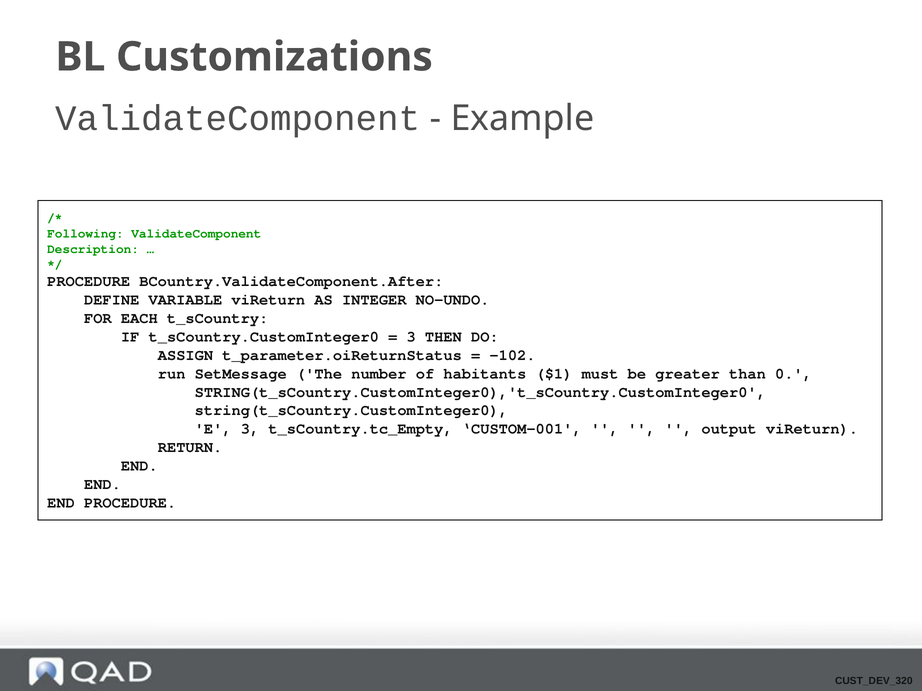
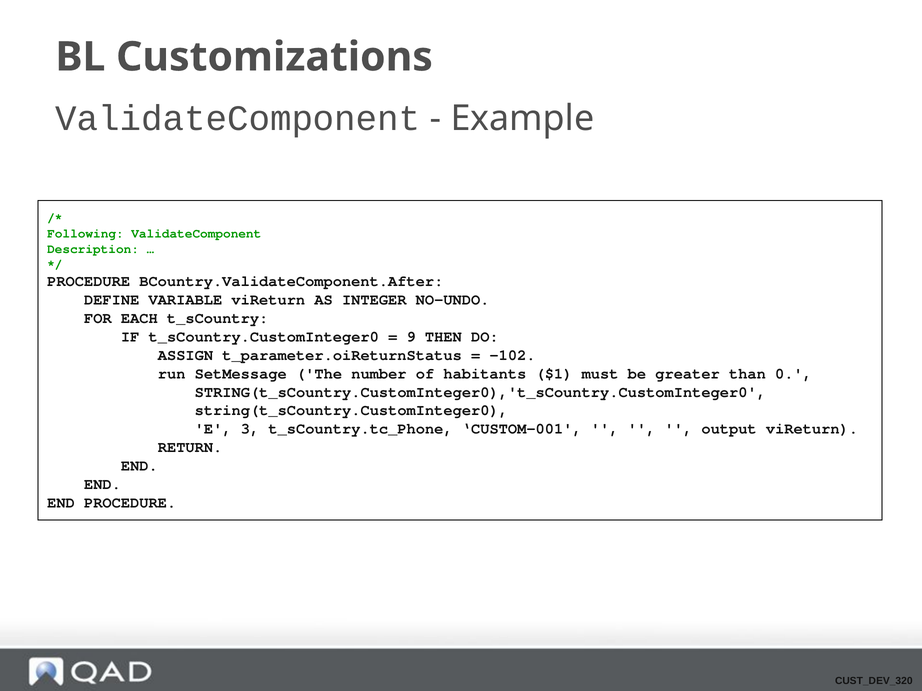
3: 3 -> 9 (411, 337)
t_sCountry.tc_Empty: t_sCountry.tc_Empty -> t_sCountry.tc_Phone (361, 429)
